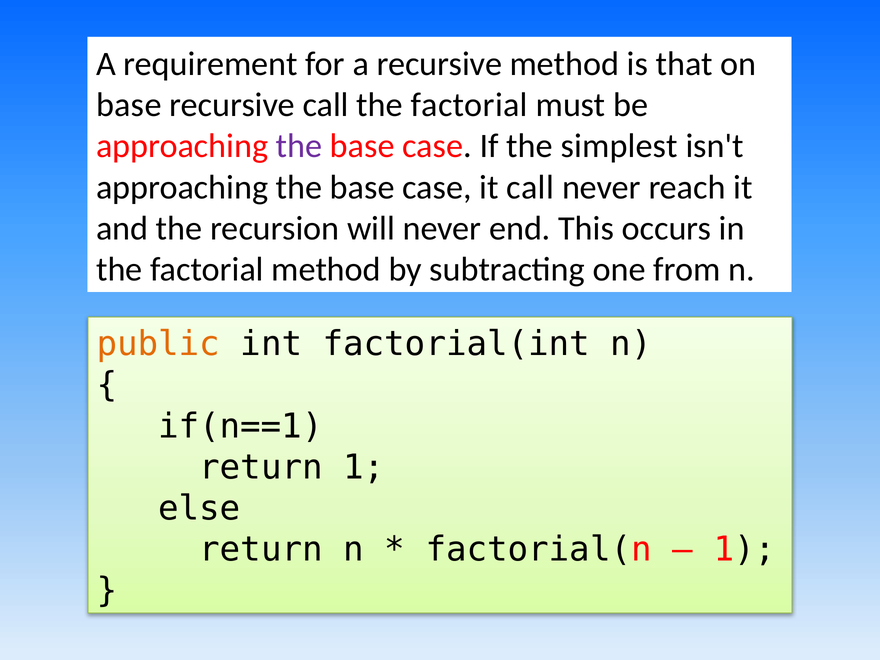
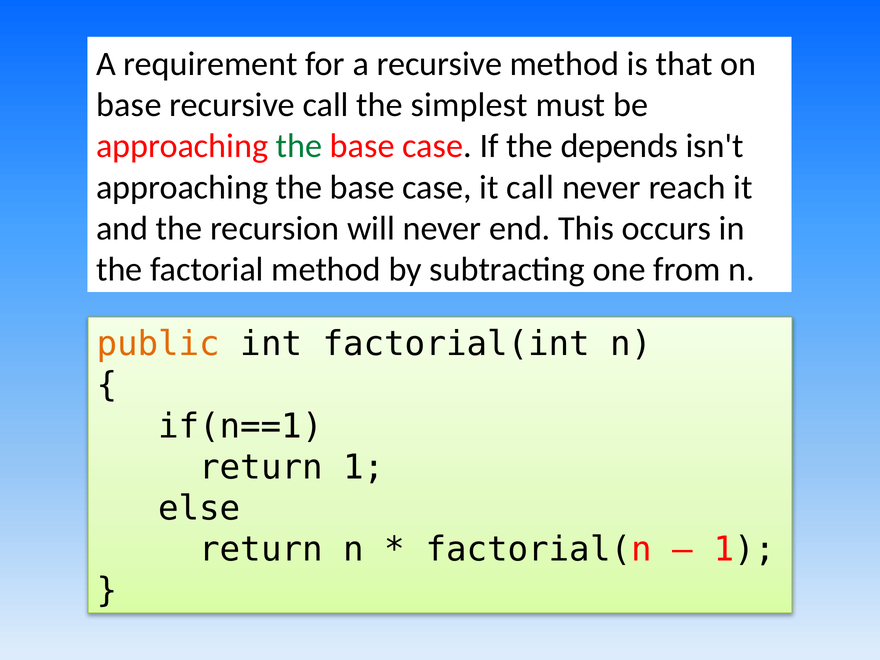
call the factorial: factorial -> simplest (469, 105)
the colour: purple -> green (299, 146)
simplest: simplest -> depends (619, 146)
